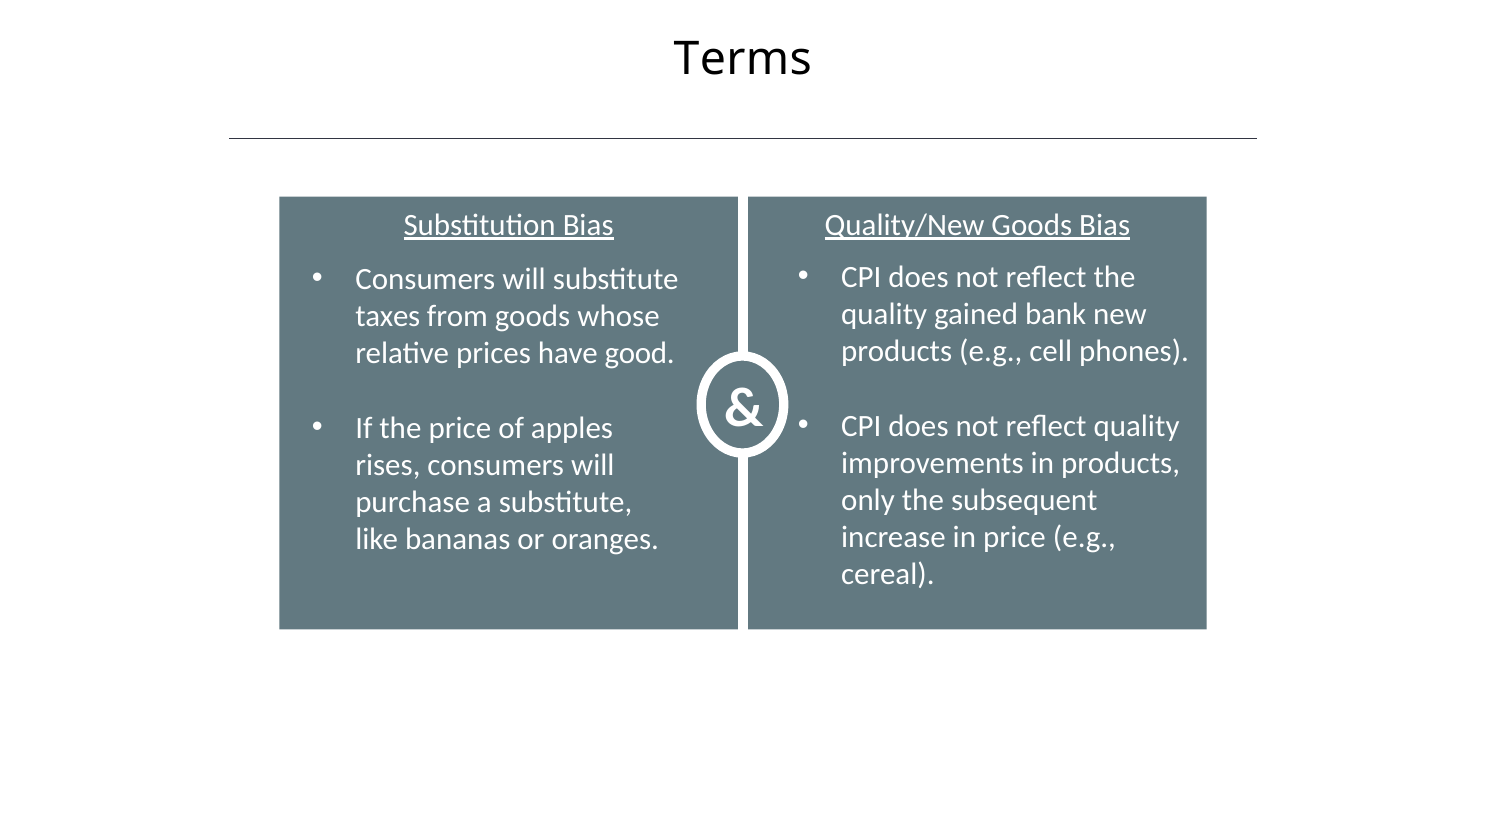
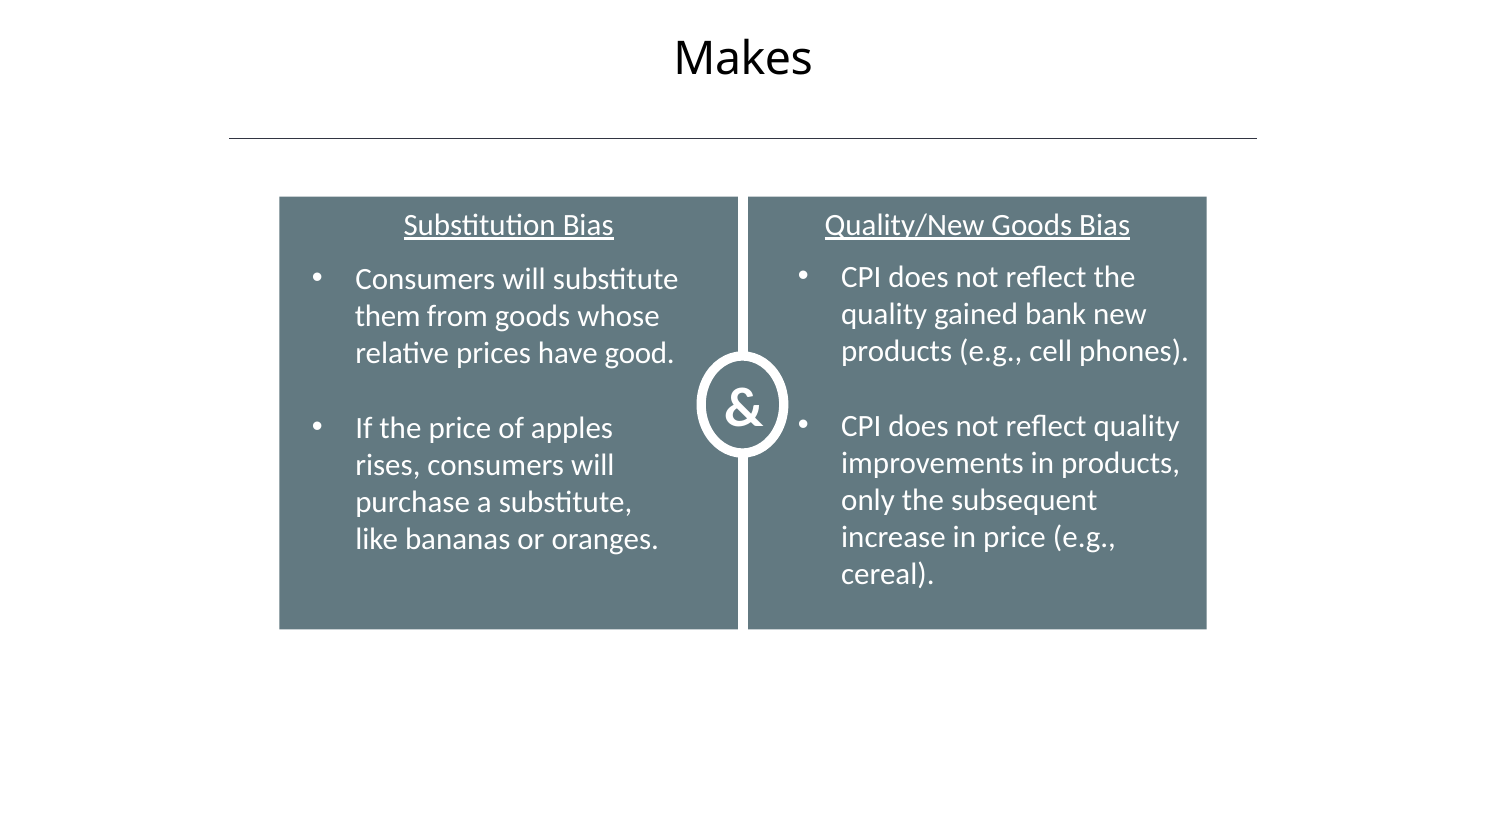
Terms: Terms -> Makes (743, 59)
taxes: taxes -> them (388, 316)
